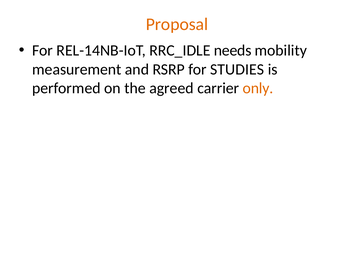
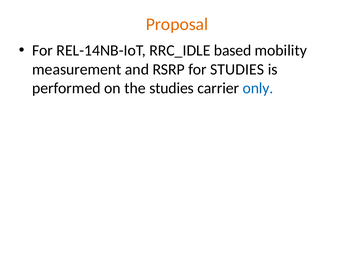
needs: needs -> based (233, 50)
the agreed: agreed -> studies (172, 88)
only colour: orange -> blue (258, 88)
